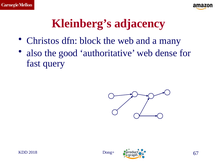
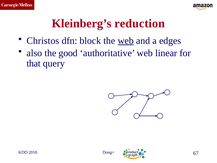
adjacency: adjacency -> reduction (140, 23)
web underline: none -> present (126, 41)
many: many -> edges (170, 41)
dense: dense -> linear (166, 53)
fast: fast -> that (34, 63)
